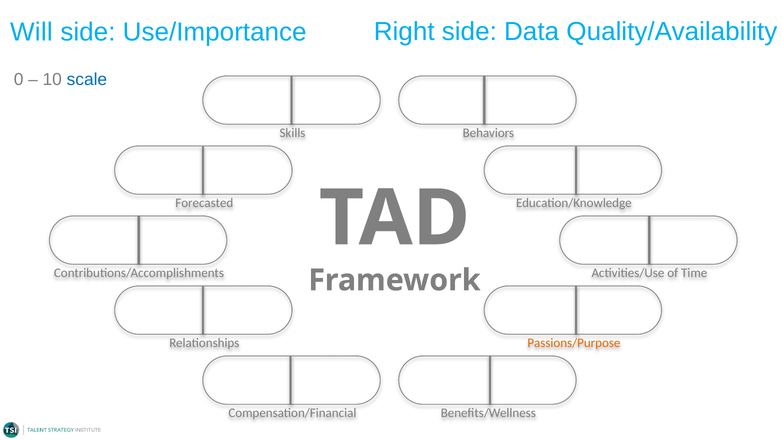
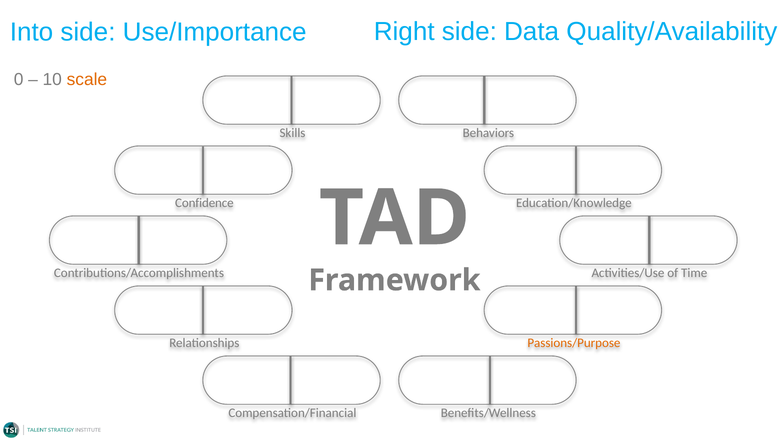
Will: Will -> Into (32, 32)
scale colour: blue -> orange (87, 79)
Forecasted: Forecasted -> Confidence (204, 203)
